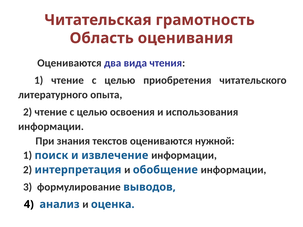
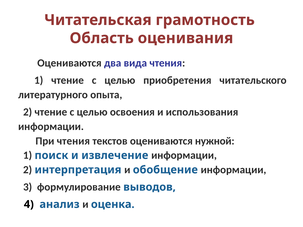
При знания: знания -> чтения (73, 141)
